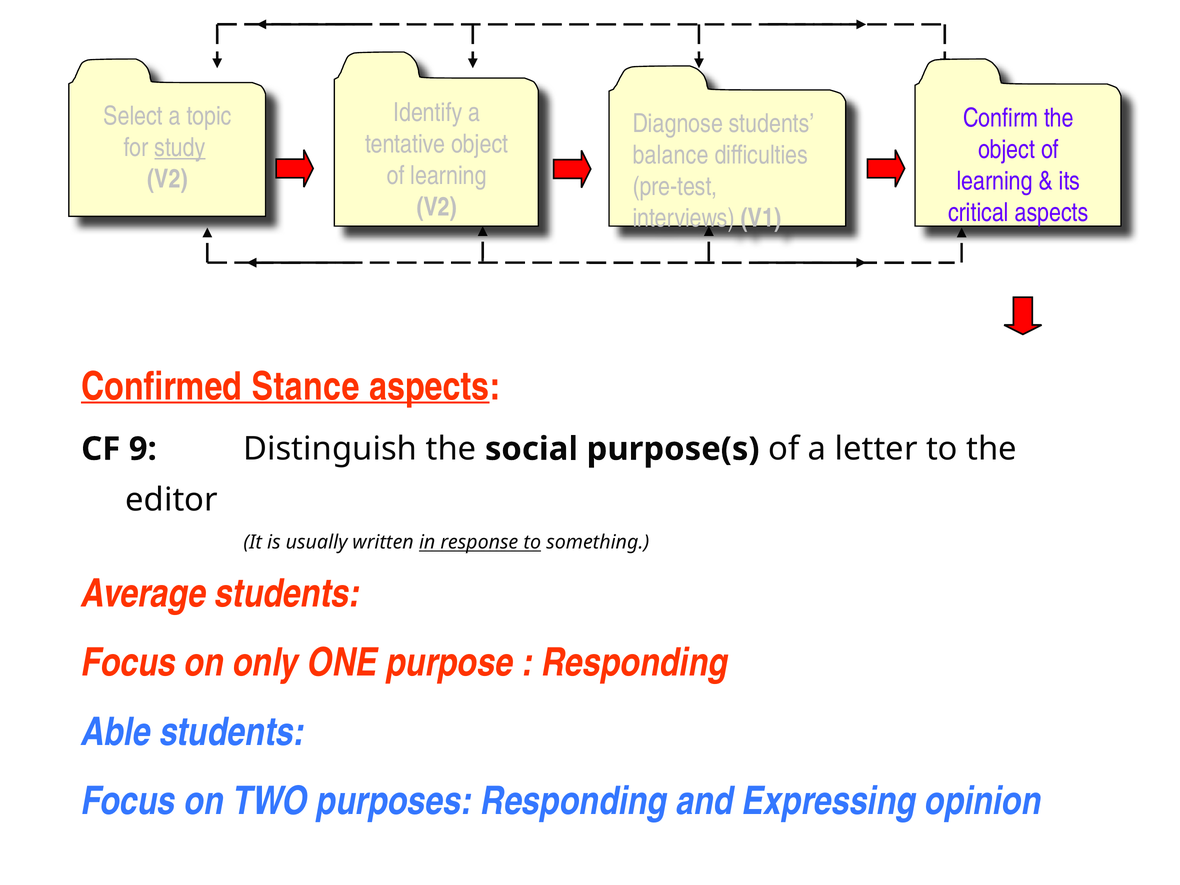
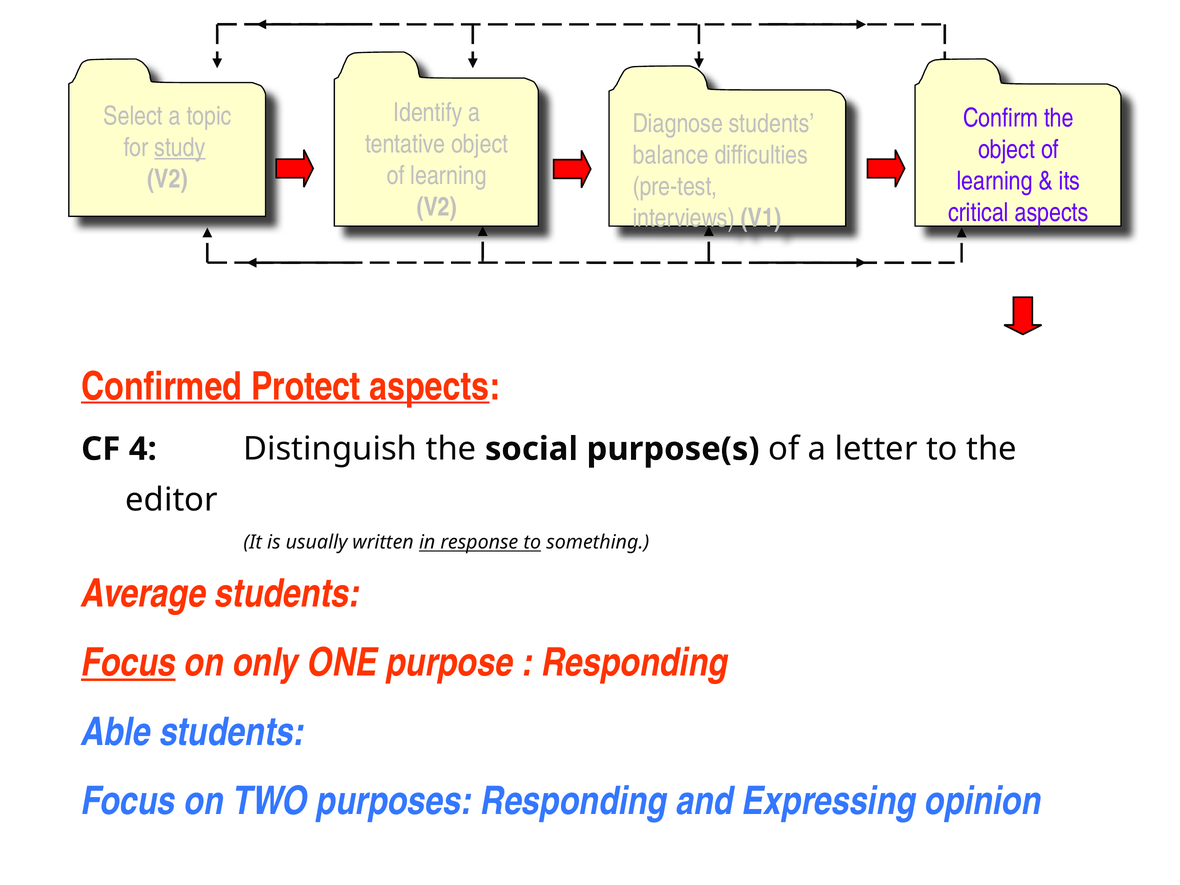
Stance: Stance -> Protect (306, 387)
9: 9 -> 4 (143, 449)
Focus underline: none -> present (128, 663)
